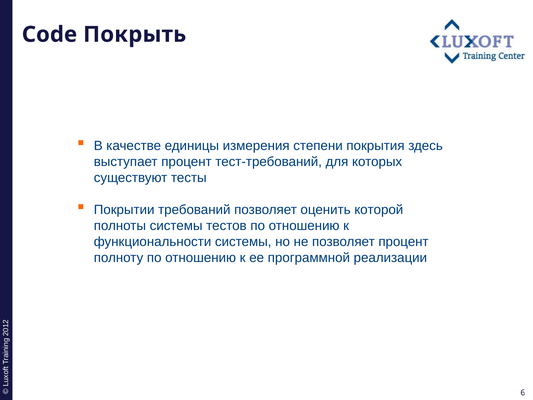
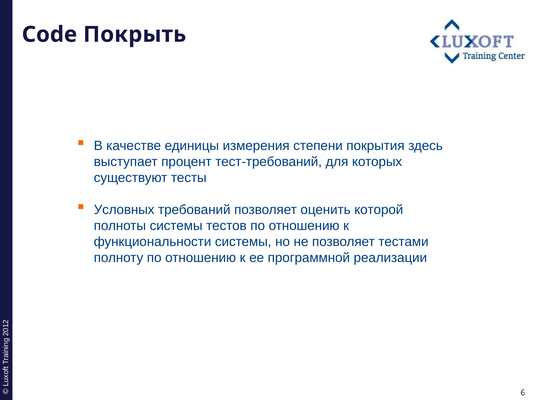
Покрытии: Покрытии -> Условных (124, 210)
позволяет процент: процент -> тестами (403, 242)
